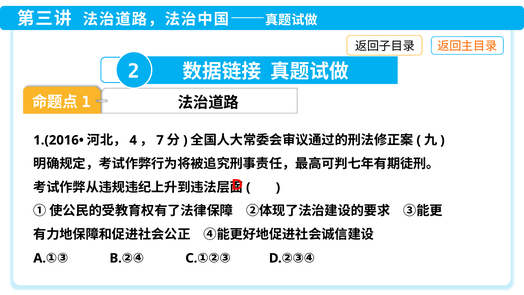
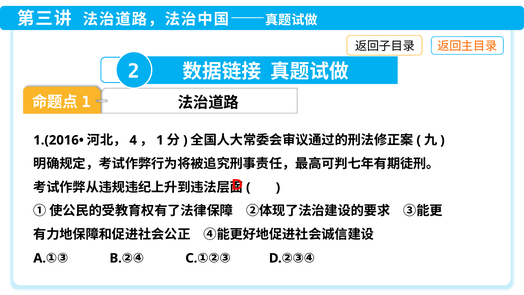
7: 7 -> 1 (160, 140)
